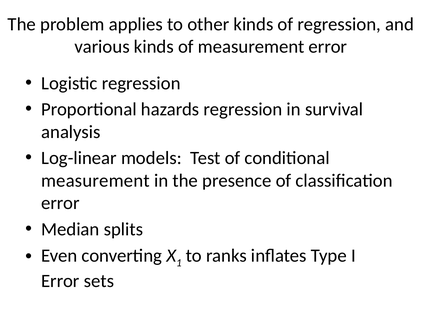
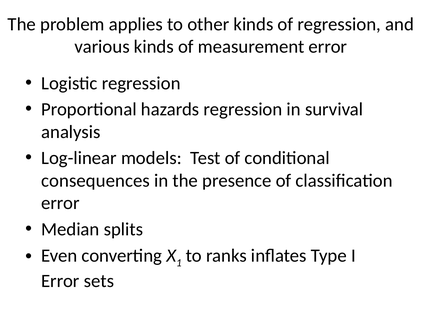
measurement: measurement -> consequences (95, 181)
